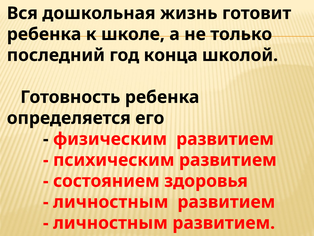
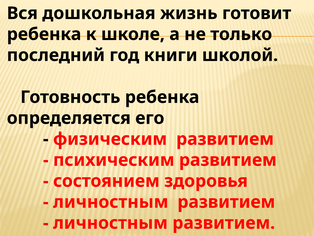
конца: конца -> книги (171, 55)
